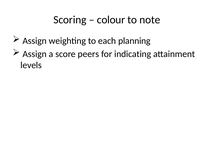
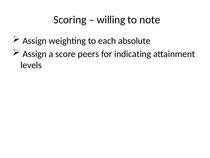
colour: colour -> willing (111, 20)
planning: planning -> absolute (134, 41)
